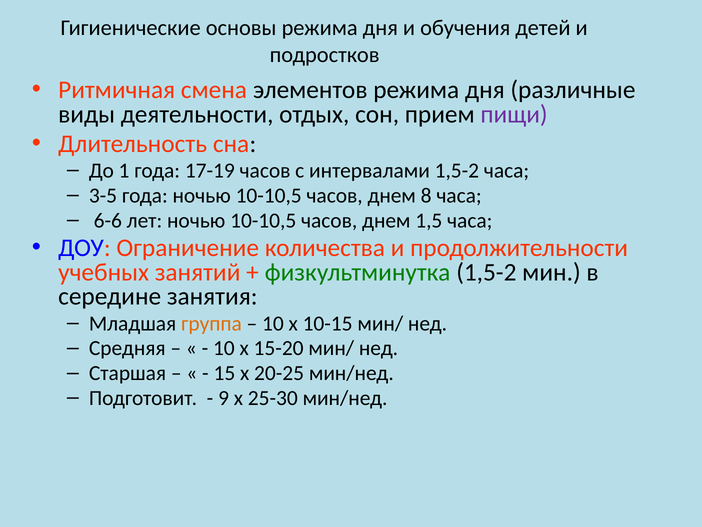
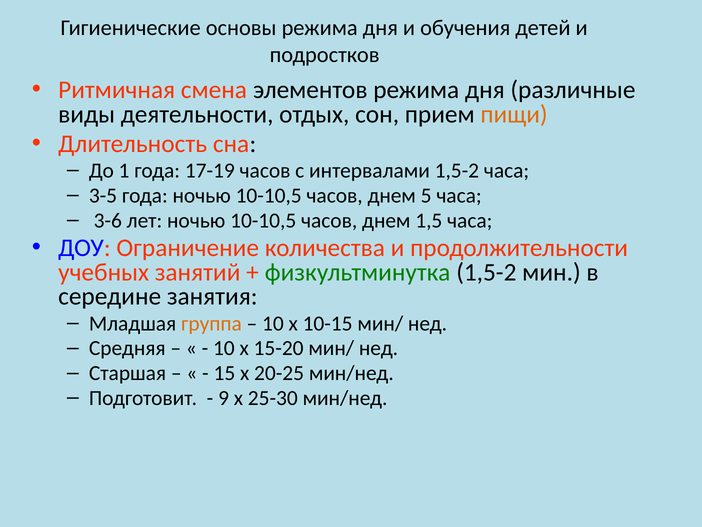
пищи colour: purple -> orange (514, 114)
8: 8 -> 5 (426, 195)
6-6: 6-6 -> 3-6 (108, 220)
